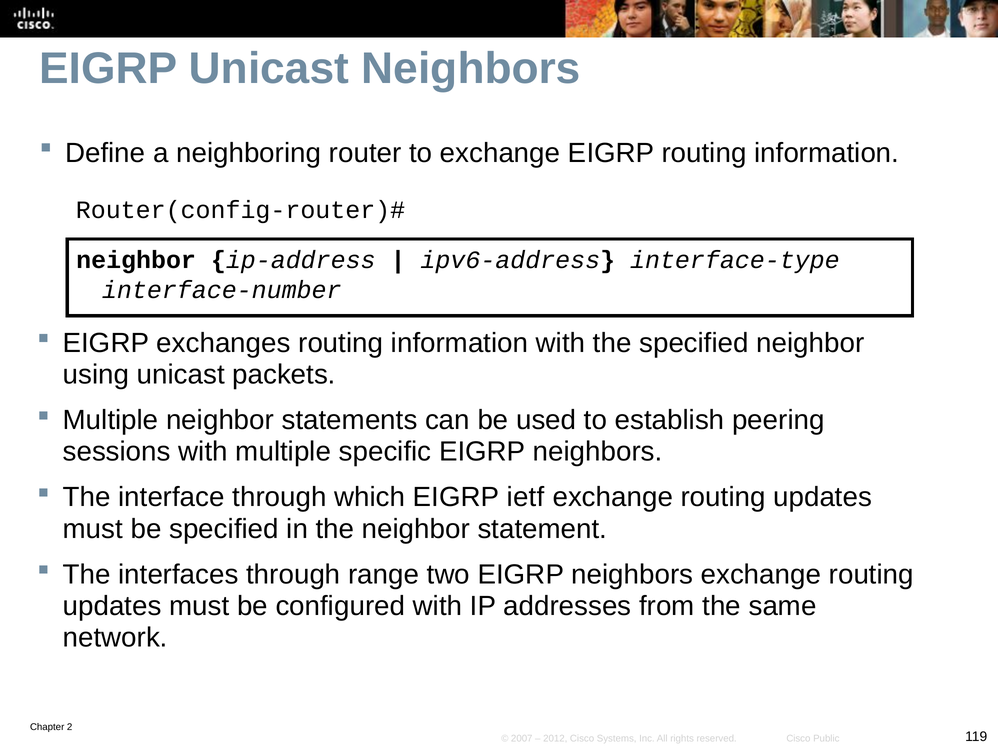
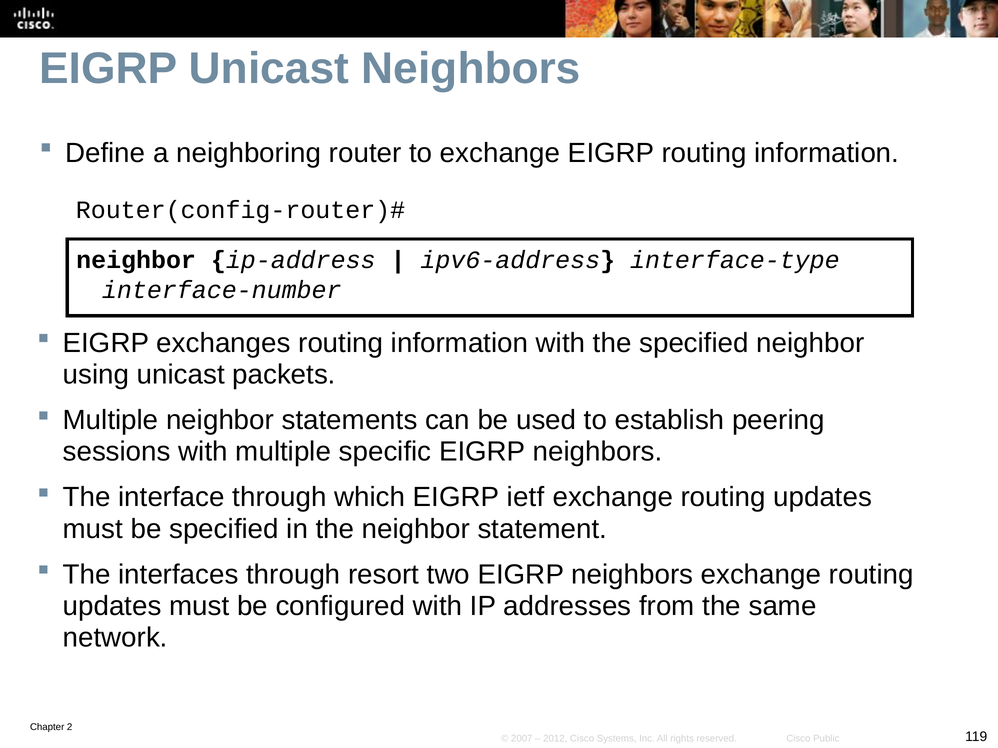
range: range -> resort (384, 575)
